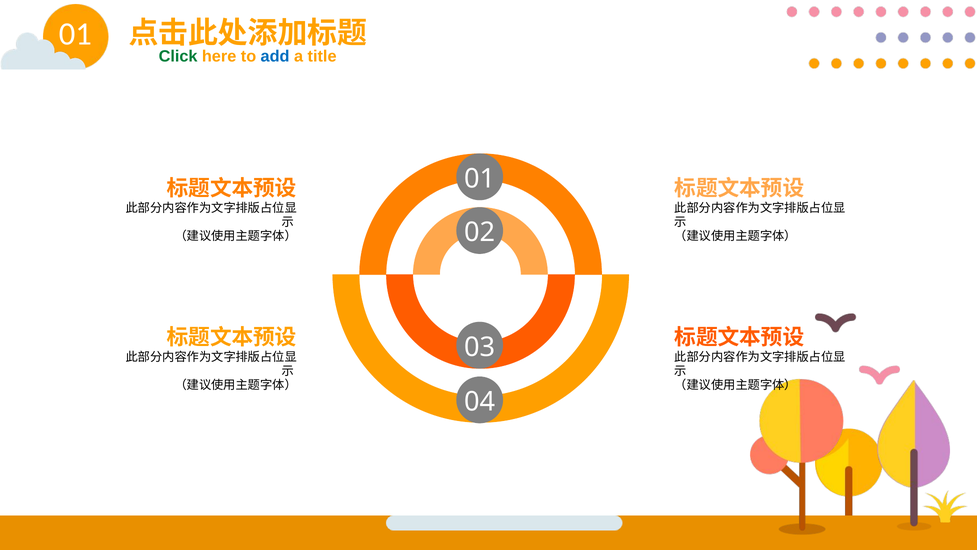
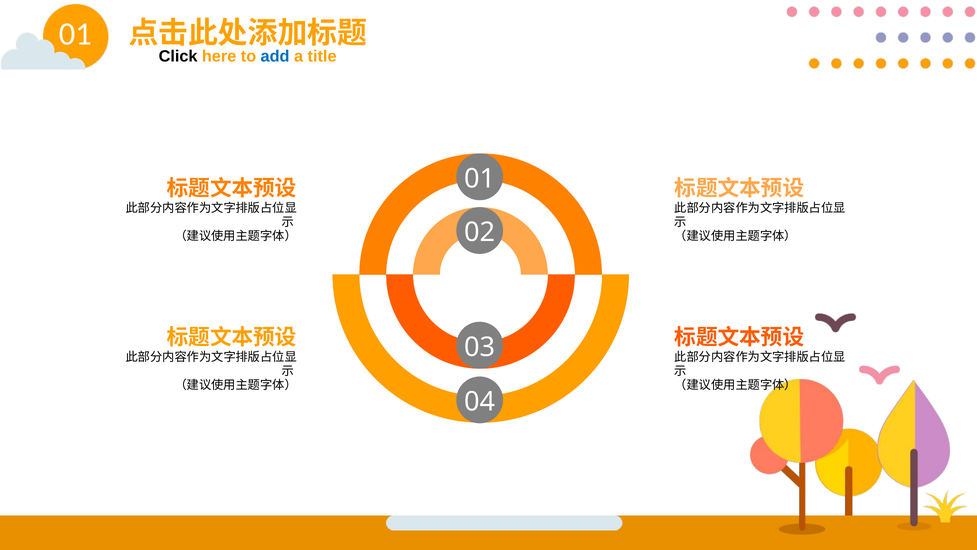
Click colour: green -> black (178, 56)
